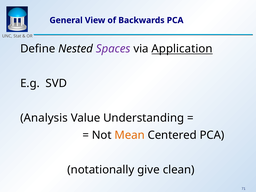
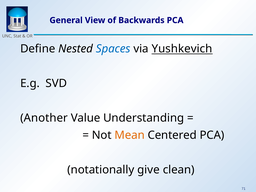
Spaces colour: purple -> blue (113, 49)
Application: Application -> Yushkevich (182, 49)
Analysis: Analysis -> Another (44, 118)
